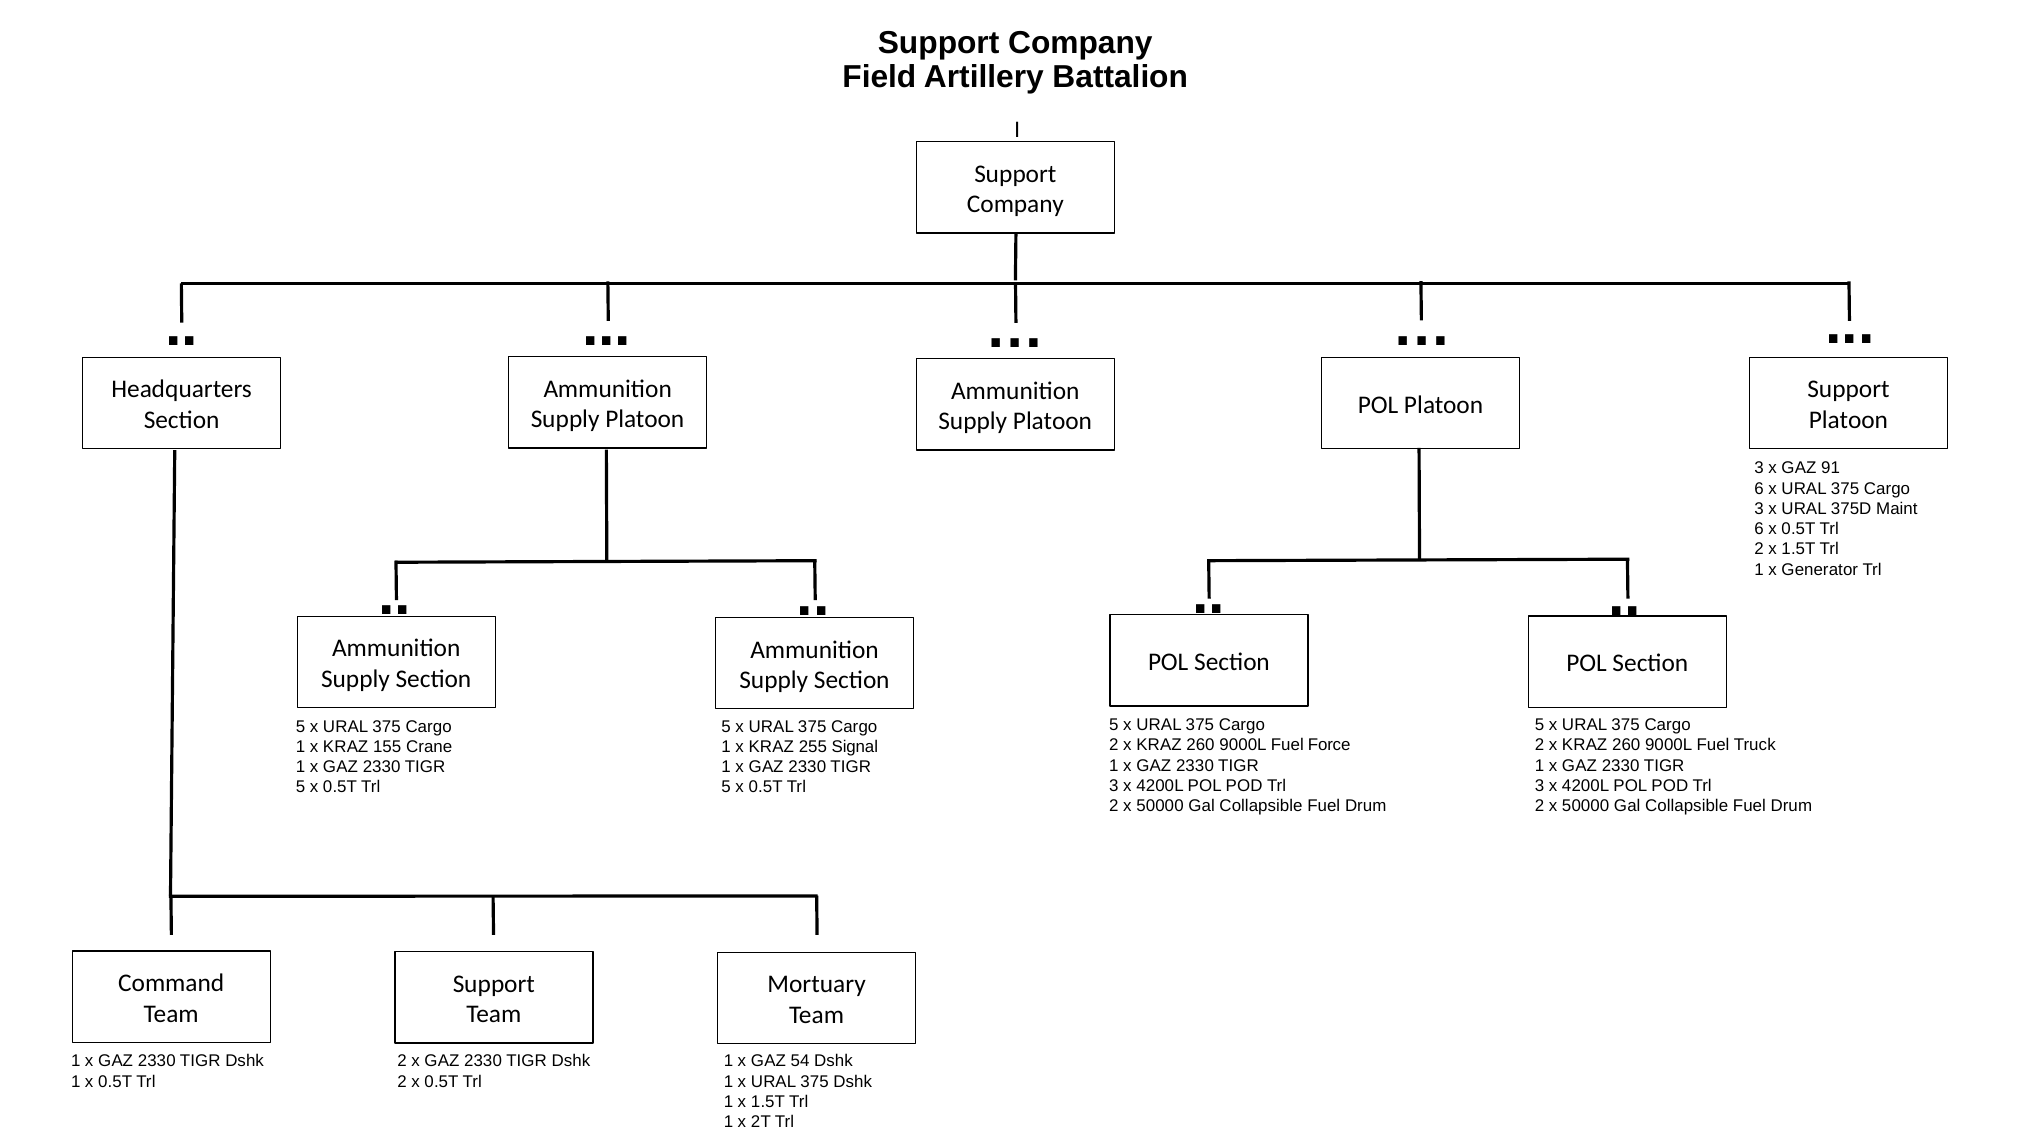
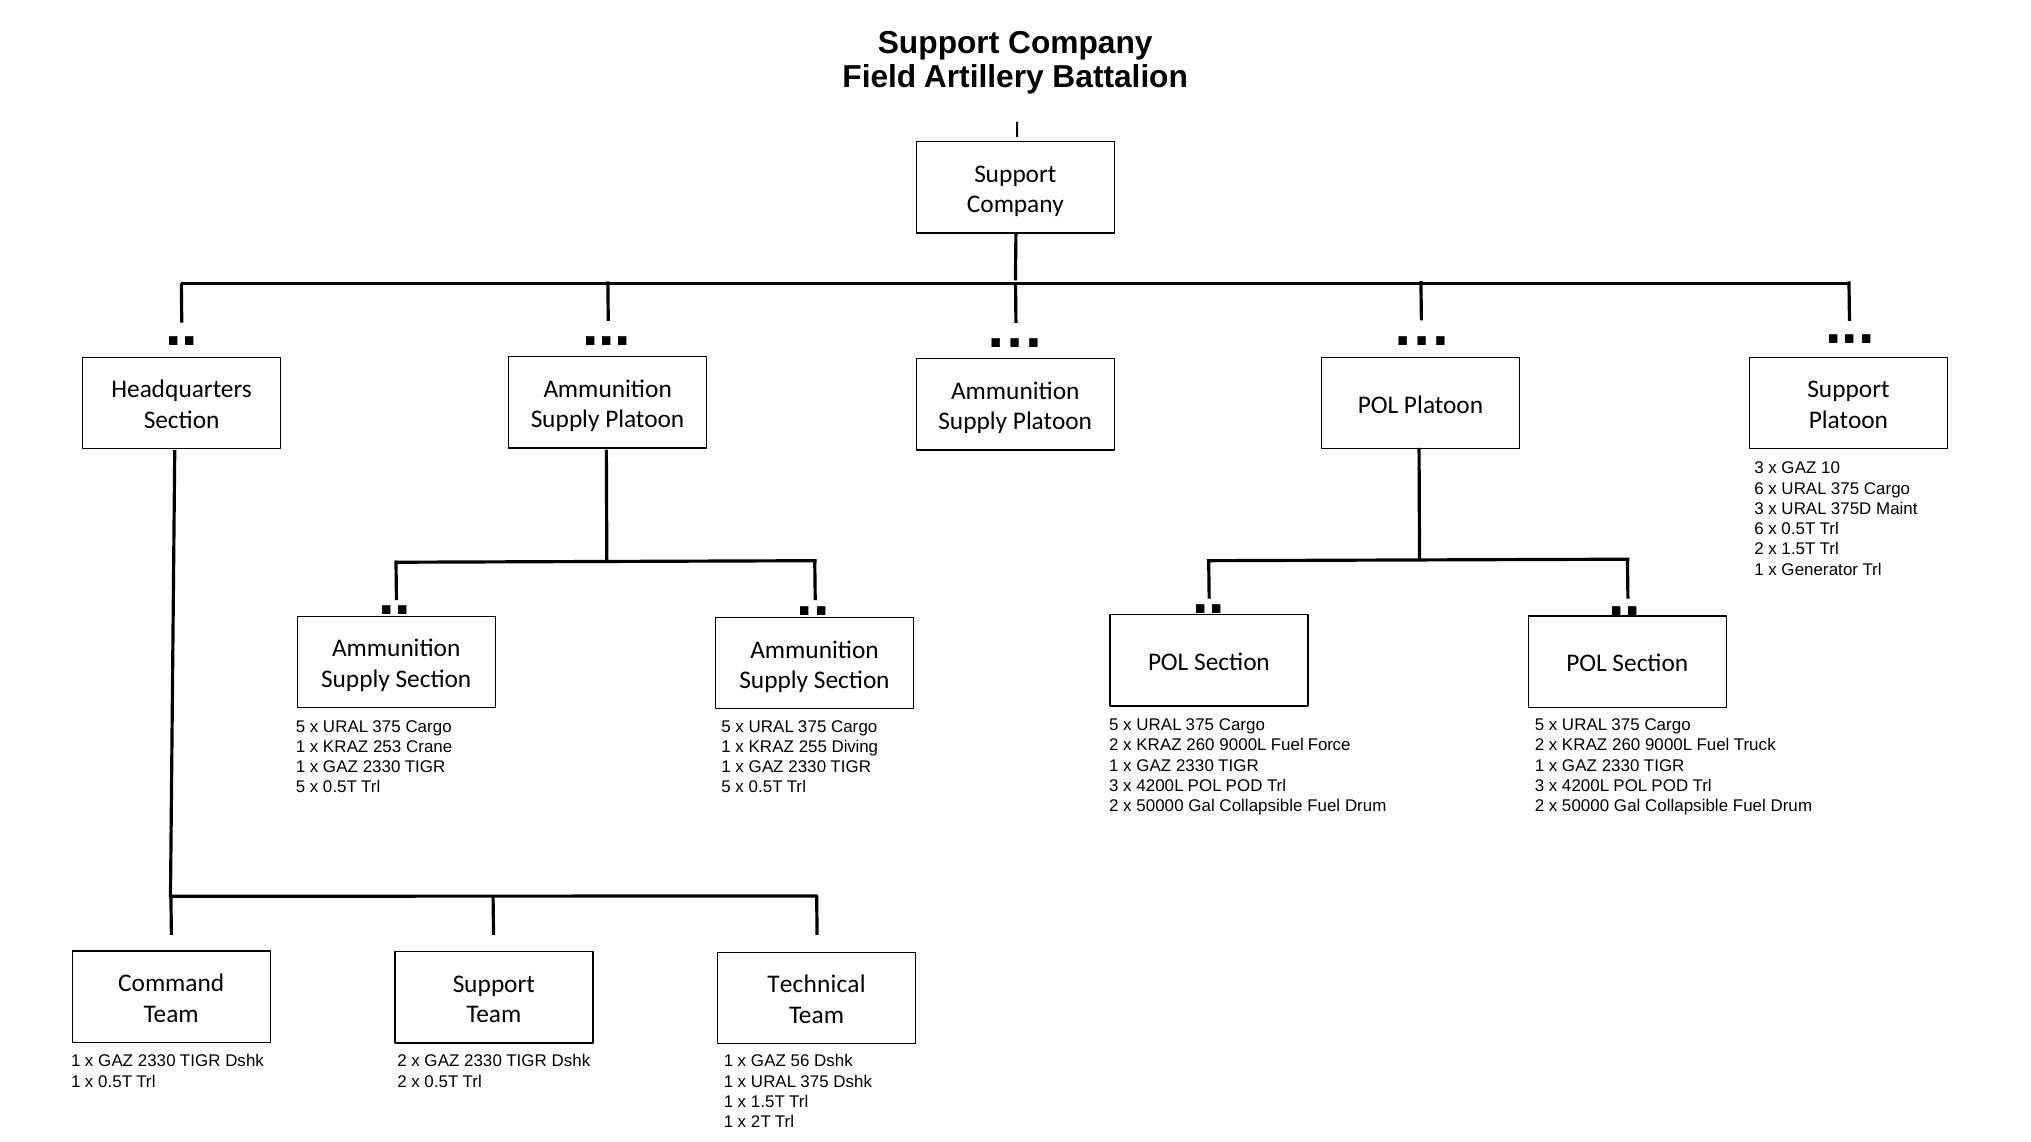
91: 91 -> 10 (1831, 468)
155: 155 -> 253 (387, 747)
Signal: Signal -> Diving (855, 747)
Mortuary: Mortuary -> Technical (816, 985)
54: 54 -> 56 (800, 1062)
